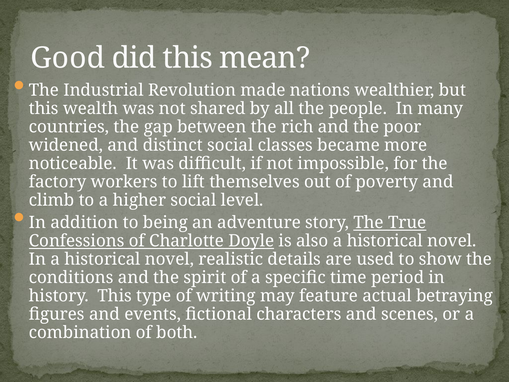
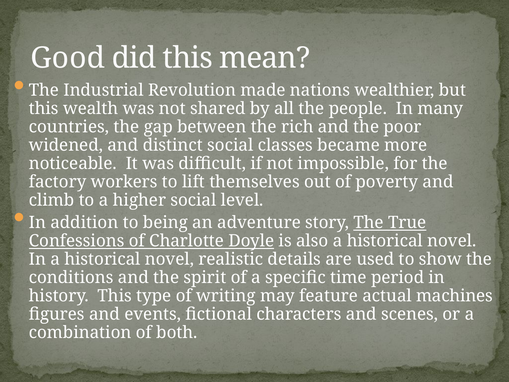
betraying: betraying -> machines (454, 296)
